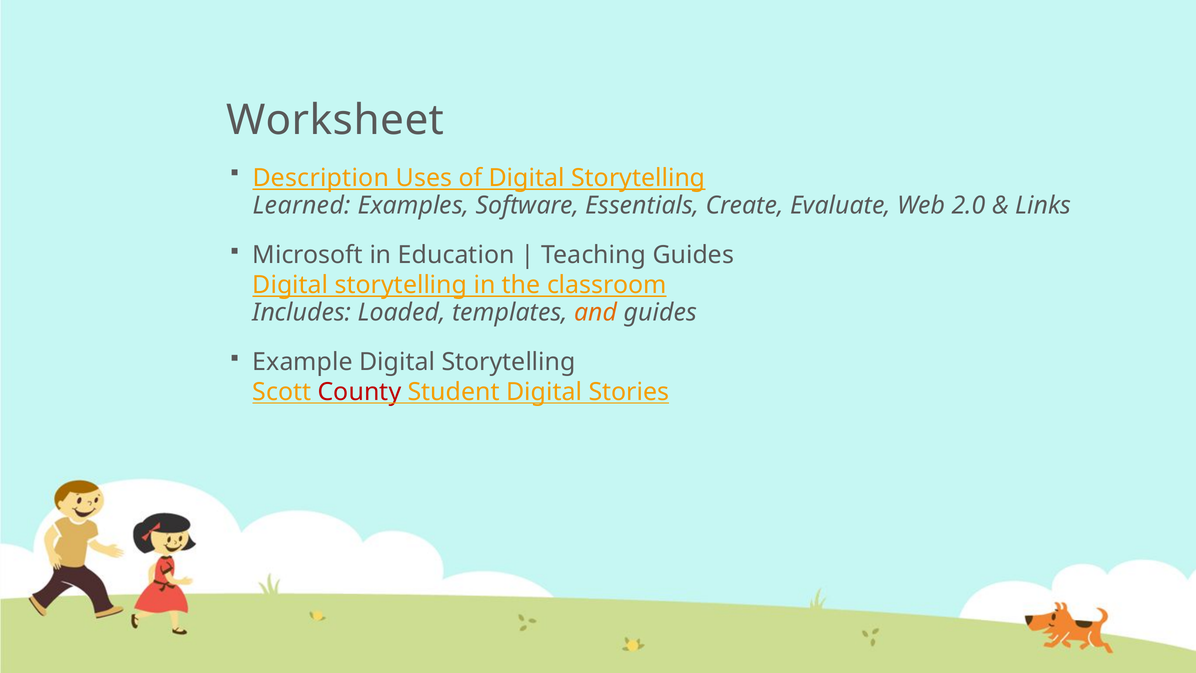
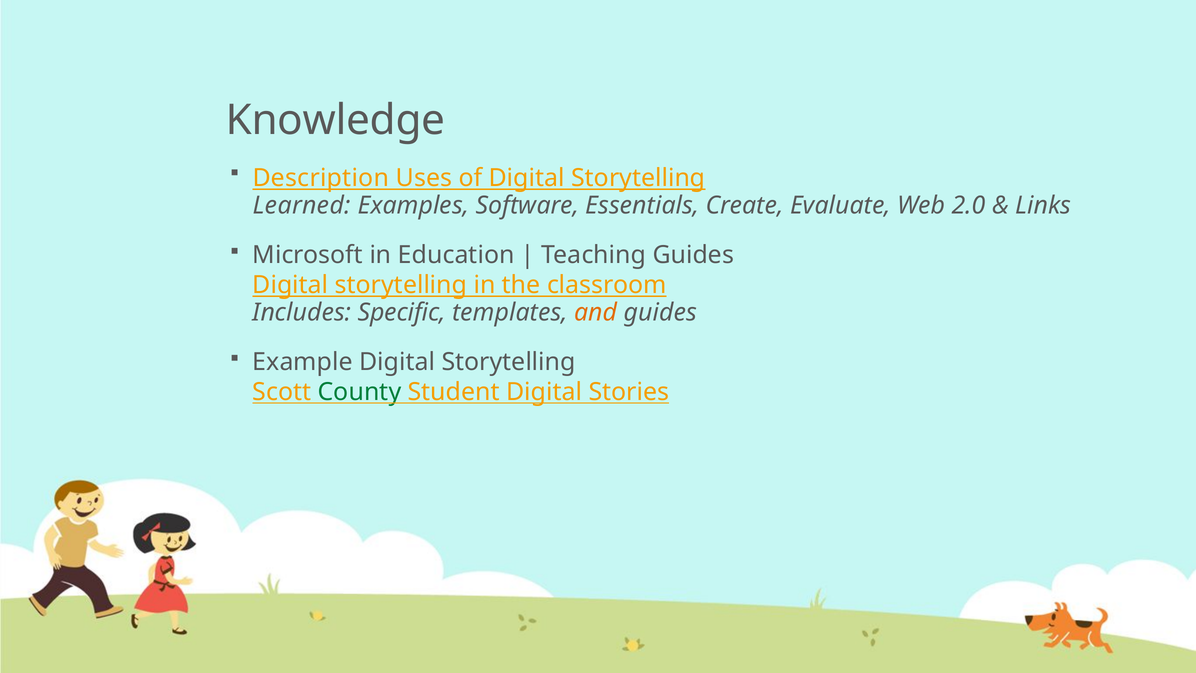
Worksheet: Worksheet -> Knowledge (335, 120)
Loaded: Loaded -> Specific (402, 312)
County colour: red -> green (359, 392)
